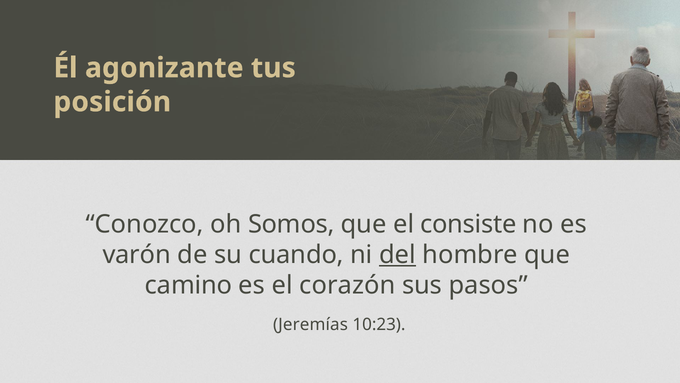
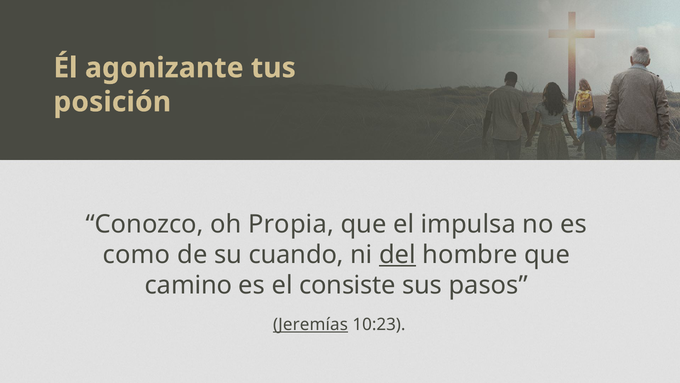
Somos: Somos -> Propia (291, 224)
consiste: consiste -> impulsa (468, 224)
varón: varón -> como (137, 254)
corazón: corazón -> consiste (347, 285)
Jeremías underline: none -> present (310, 324)
